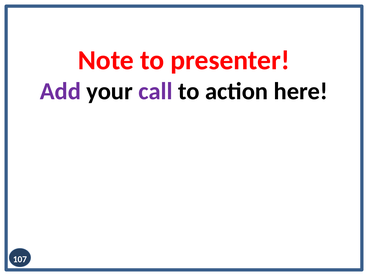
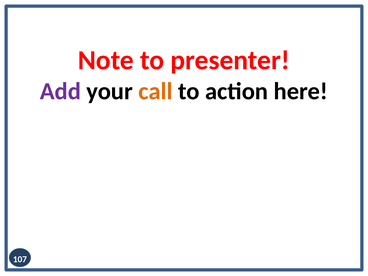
call colour: purple -> orange (155, 91)
